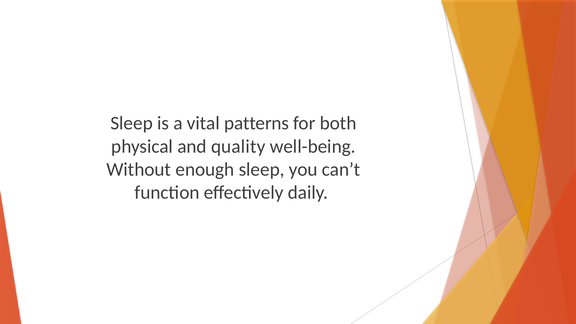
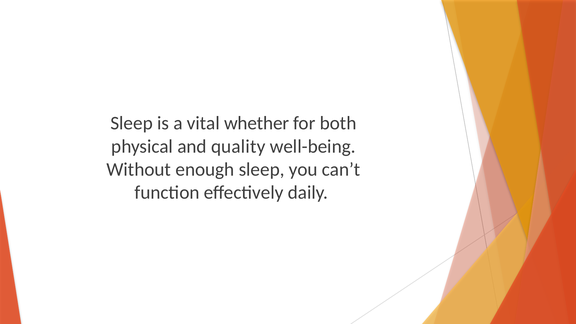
patterns: patterns -> whether (257, 123)
